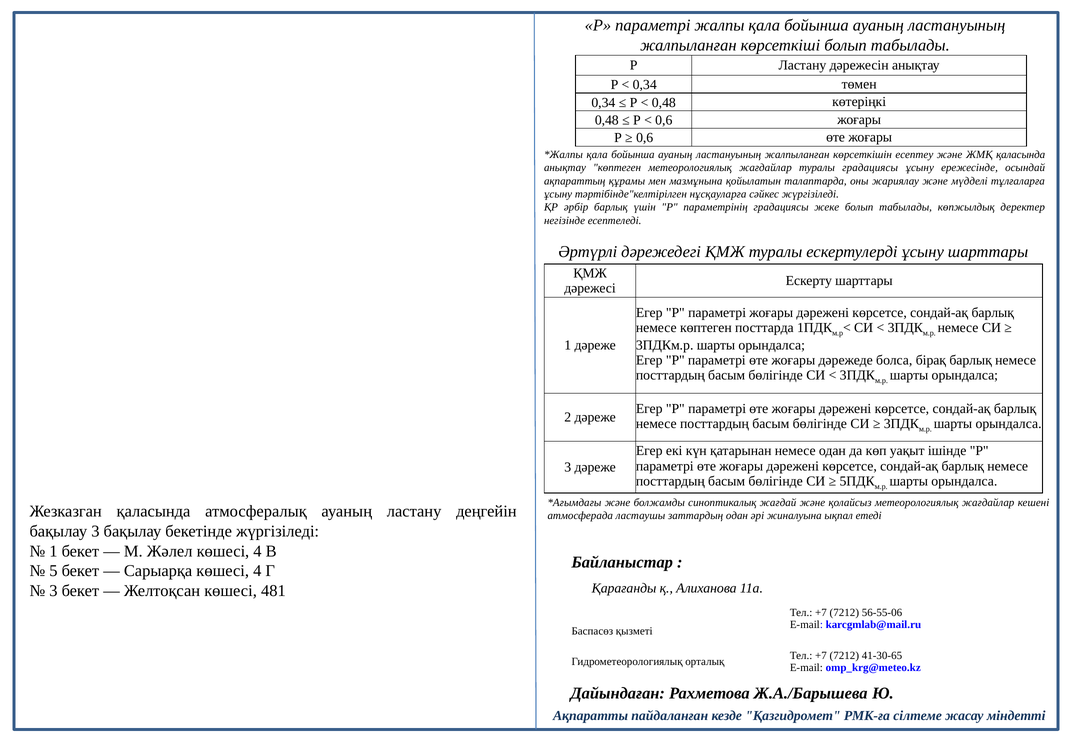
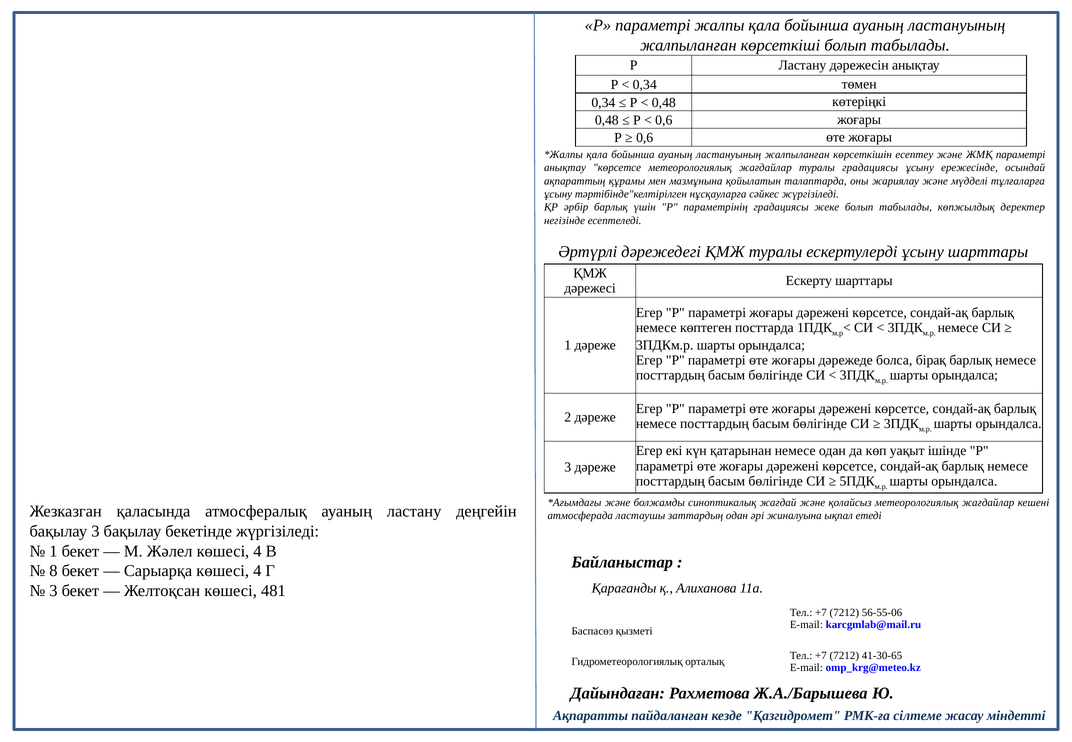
ЖМҚ қаласында: қаласында -> параметрі (1021, 155)
анықтау көптеген: көптеген -> көрсетсе (617, 168)
5: 5 -> 8 (53, 571)
